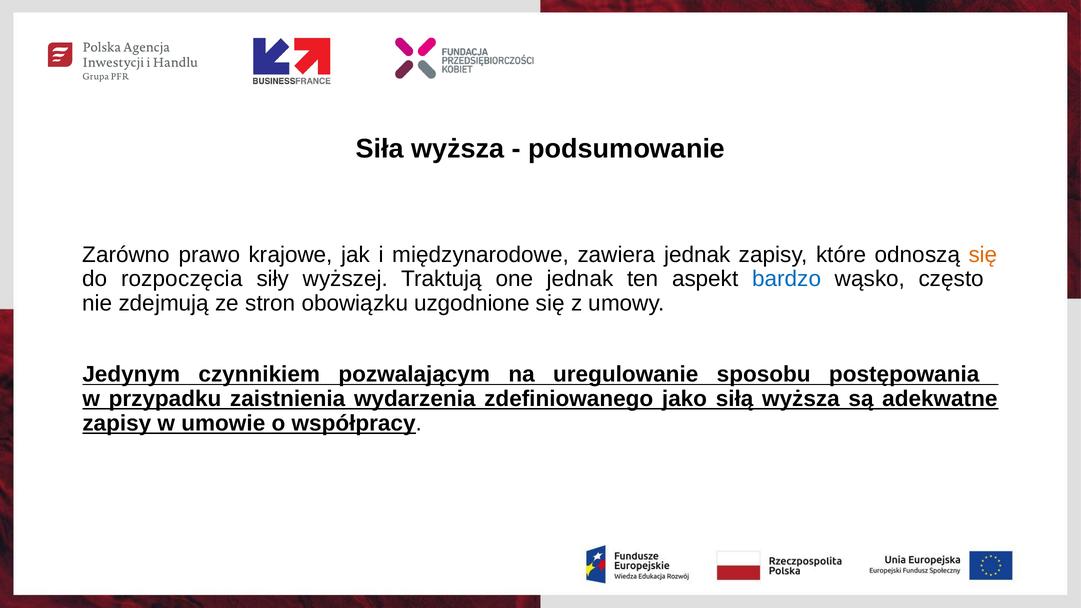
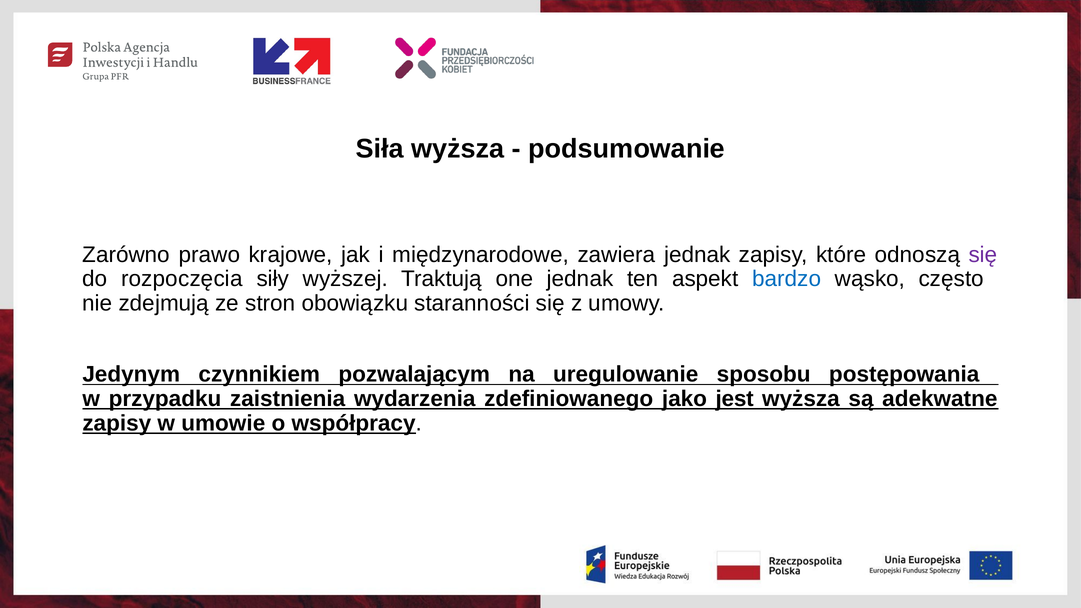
się colour: orange -> purple (983, 255)
uzgodnione: uzgodnione -> staranności (472, 303)
siłą: siłą -> jest (735, 399)
